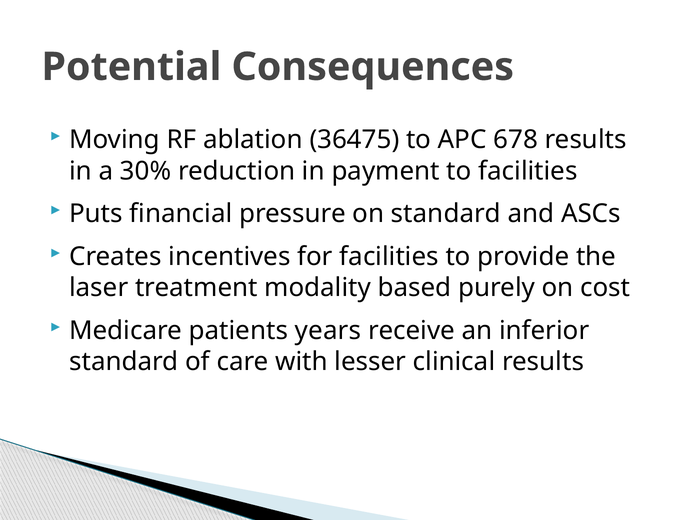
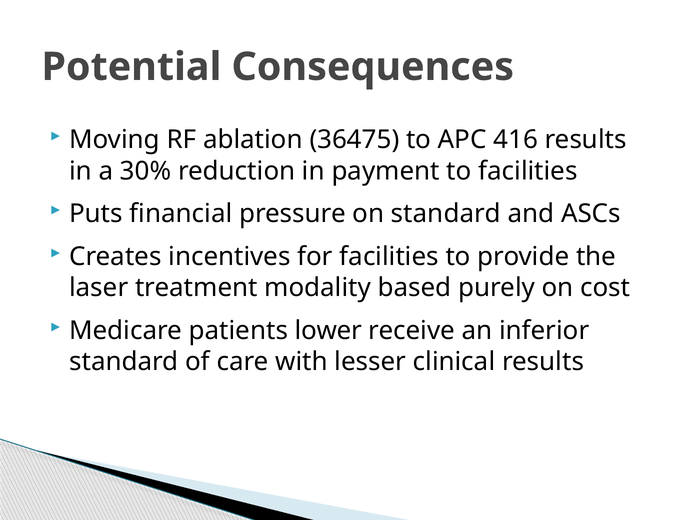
678: 678 -> 416 (516, 140)
years: years -> lower (328, 330)
